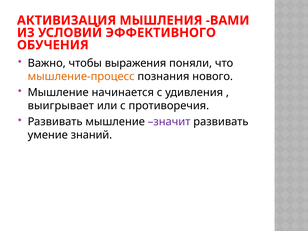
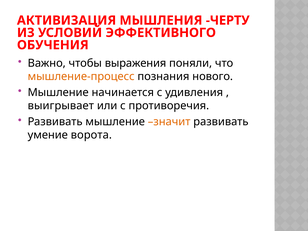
ВАМИ: ВАМИ -> ЧЕРТУ (228, 20)
значит colour: purple -> orange (169, 122)
знаний: знаний -> ворота (91, 135)
